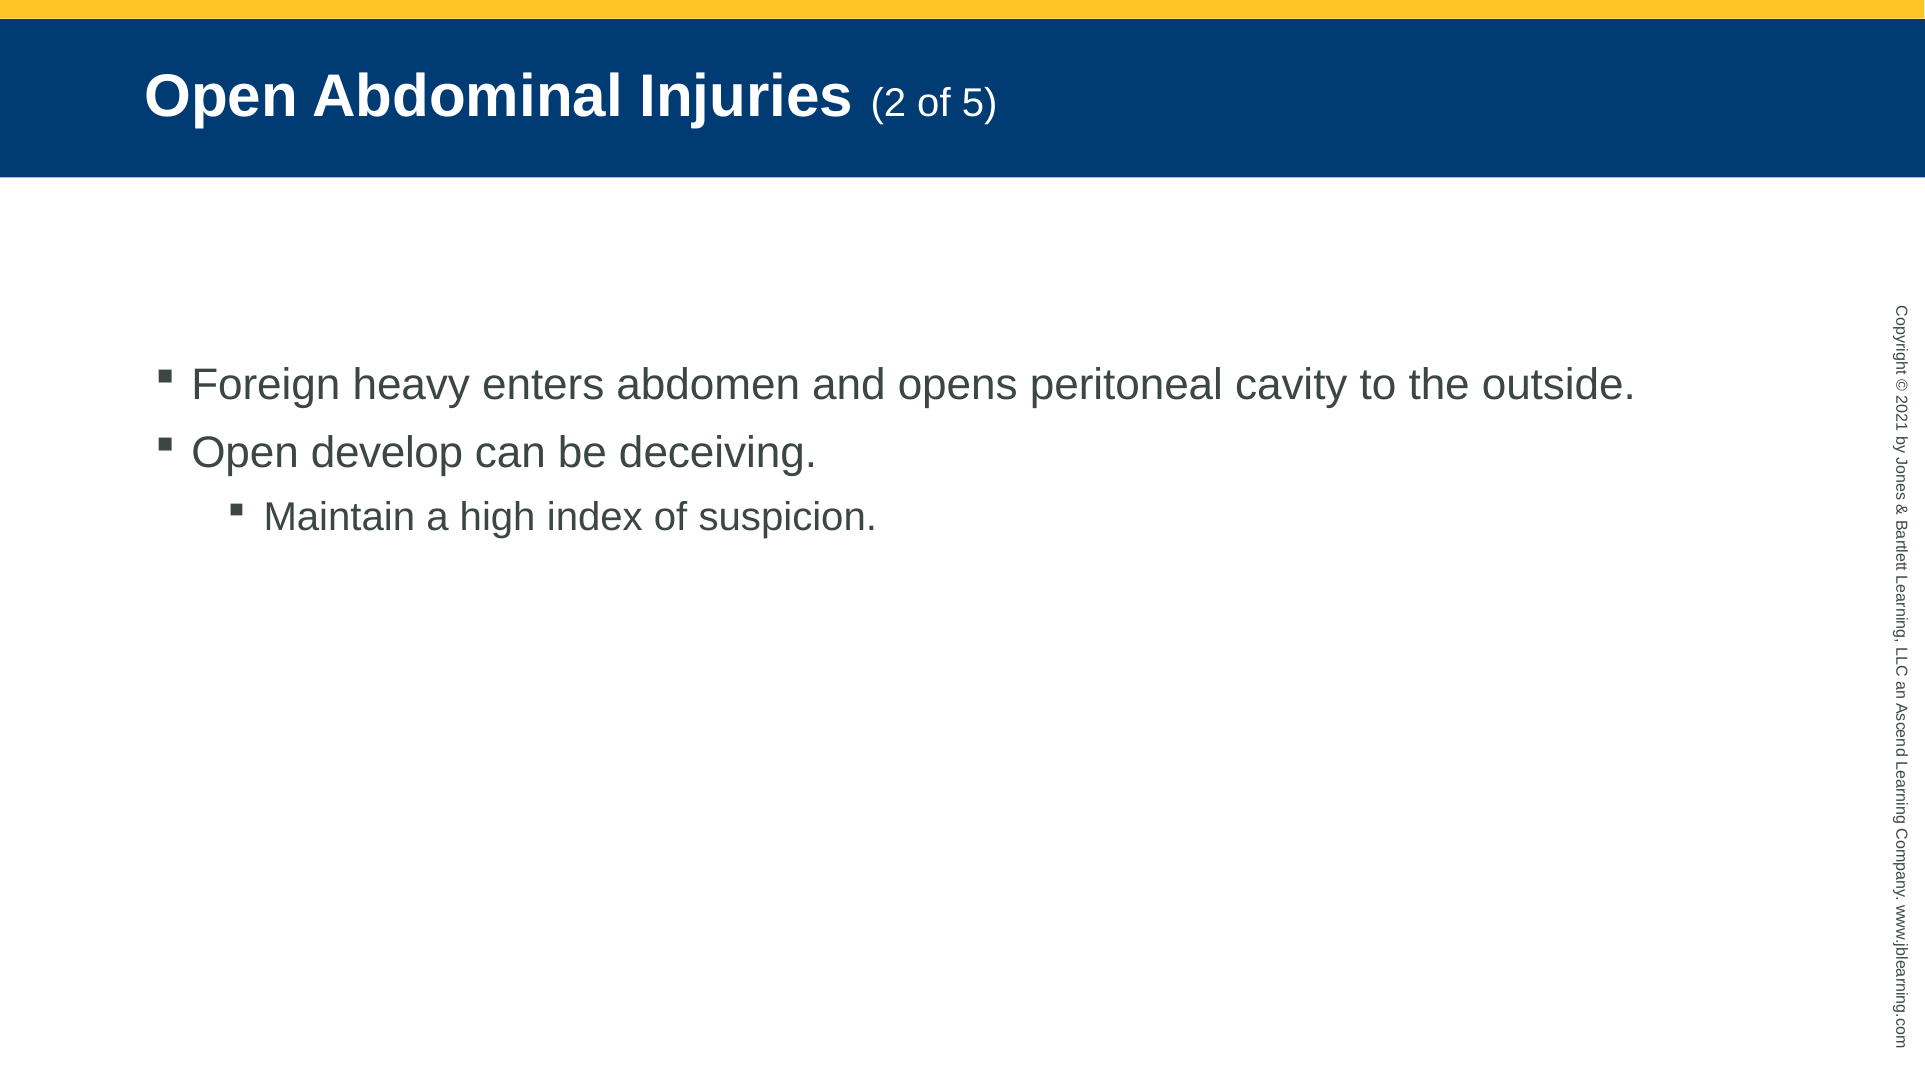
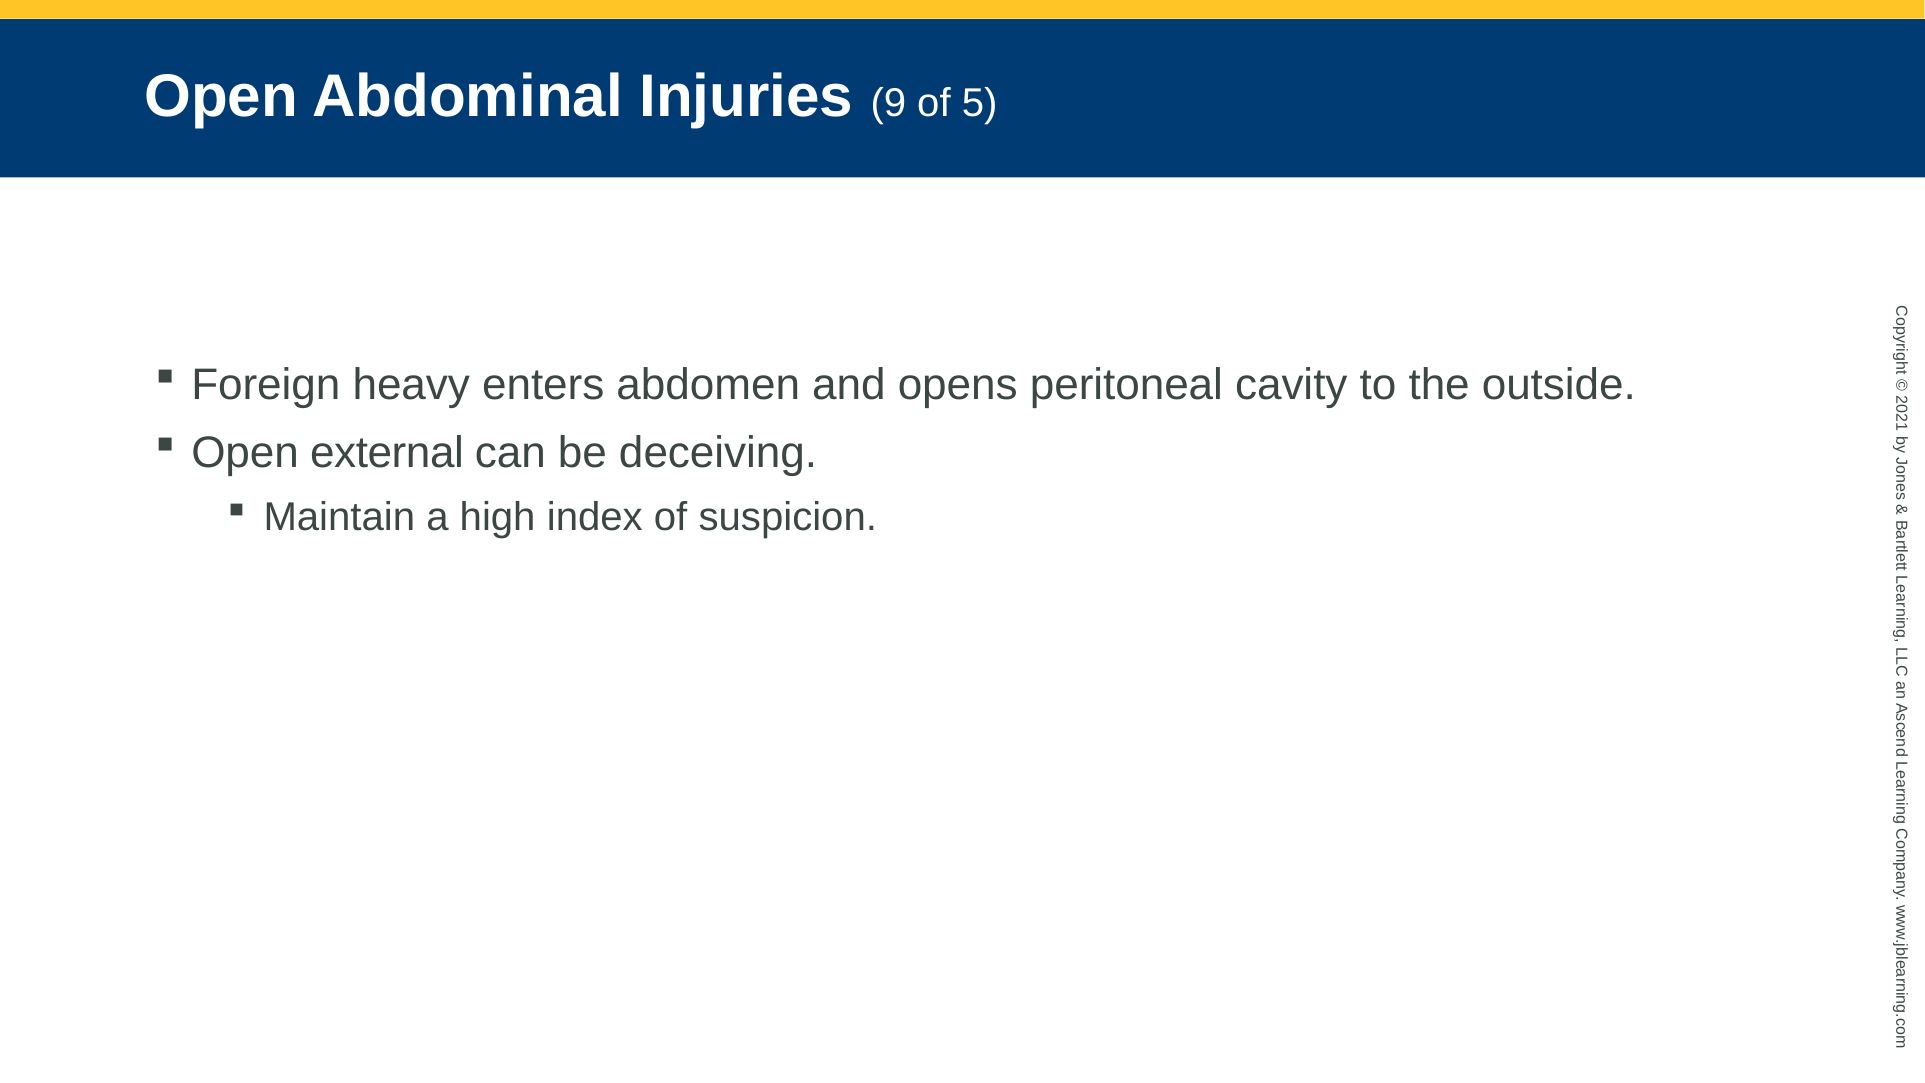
Injuries 2: 2 -> 9 (888, 103)
develop: develop -> external (387, 453)
